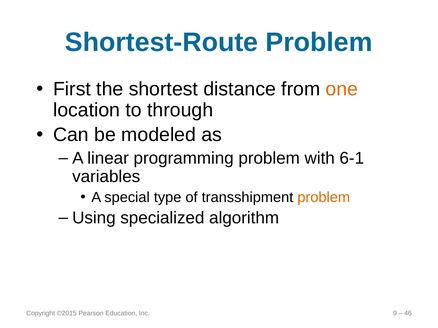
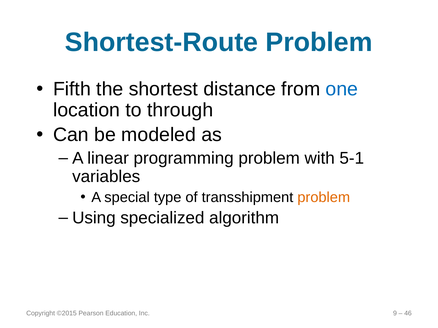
First: First -> Fifth (72, 89)
one colour: orange -> blue (342, 89)
6-1: 6-1 -> 5-1 (352, 158)
